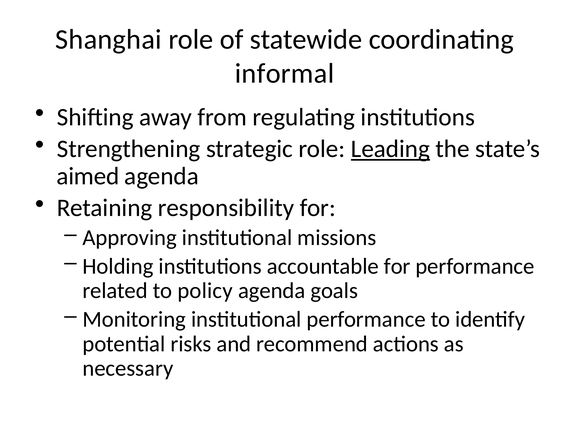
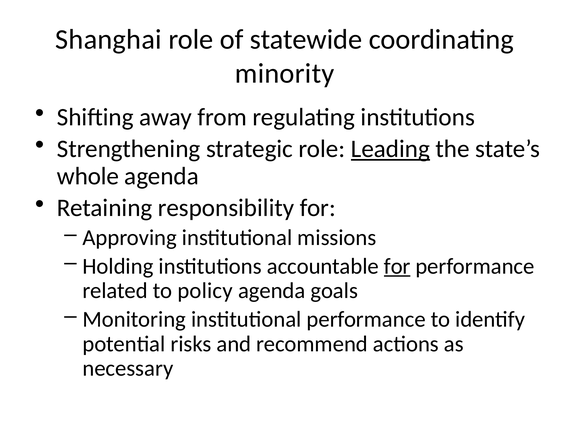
informal: informal -> minority (285, 74)
aimed: aimed -> whole (88, 176)
for underline: none -> present (397, 266)
